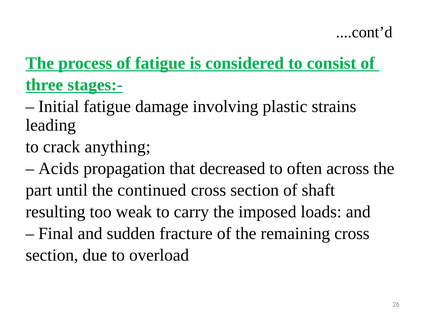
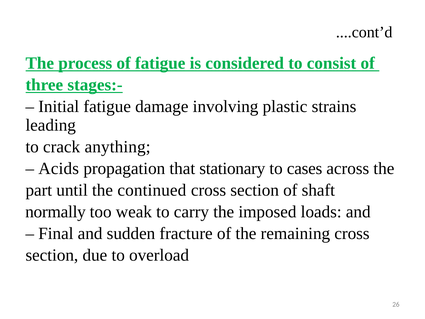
decreased: decreased -> stationary (232, 168)
often: often -> cases (305, 168)
resulting: resulting -> normally (56, 212)
